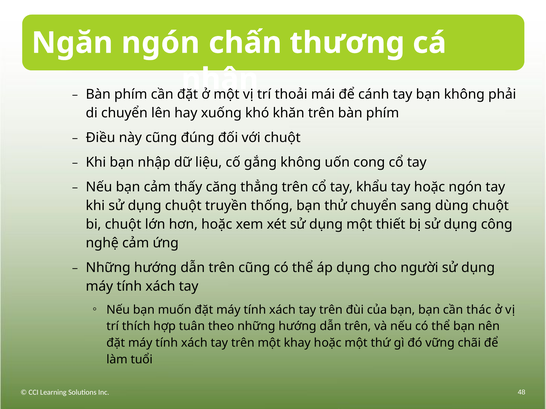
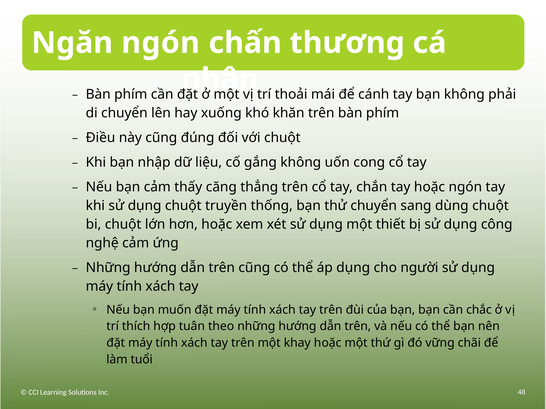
khẩu: khẩu -> chắn (372, 187)
thác: thác -> chắc (479, 310)
